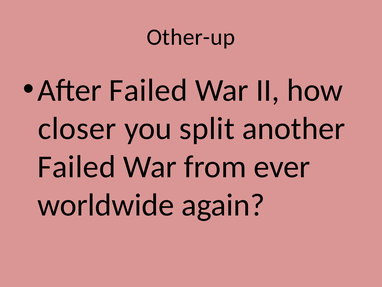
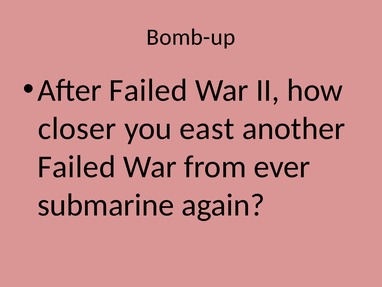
Other-up: Other-up -> Bomb-up (191, 37)
split: split -> east (207, 128)
worldwide: worldwide -> submarine (106, 205)
